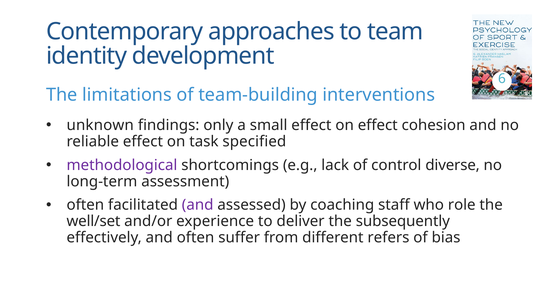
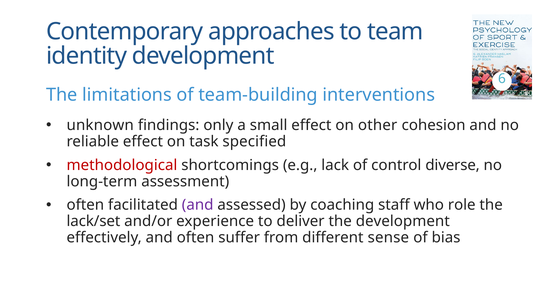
on effect: effect -> other (378, 125)
methodological colour: purple -> red (122, 165)
well/set: well/set -> lack/set (93, 222)
the subsequently: subsequently -> development (403, 222)
refers: refers -> sense (388, 238)
